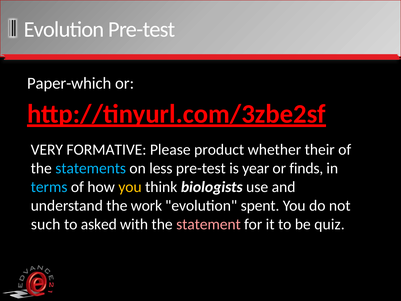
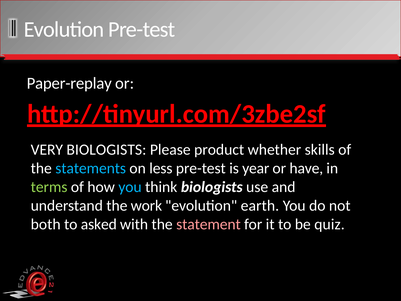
Paper-which: Paper-which -> Paper-replay (69, 83)
VERY FORMATIVE: FORMATIVE -> BIOLOGISTS (106, 149)
their: their -> skills (320, 149)
finds: finds -> have (306, 168)
terms colour: light blue -> light green (49, 187)
you colour: yellow -> light blue (130, 187)
spent: spent -> earth (260, 206)
such: such -> both (46, 224)
